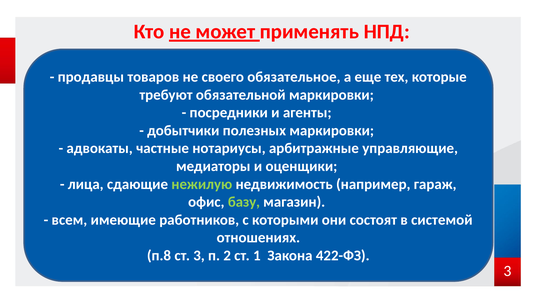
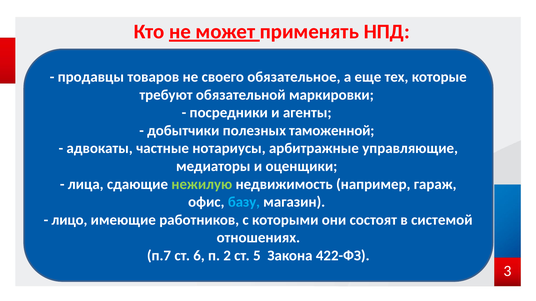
полезных маркировки: маркировки -> таможенной (332, 131)
базу colour: light green -> light blue (244, 202)
всем: всем -> лицо (69, 220)
п.8: п.8 -> п.7 (159, 256)
ст 3: 3 -> 6 (199, 256)
1: 1 -> 5 (257, 256)
